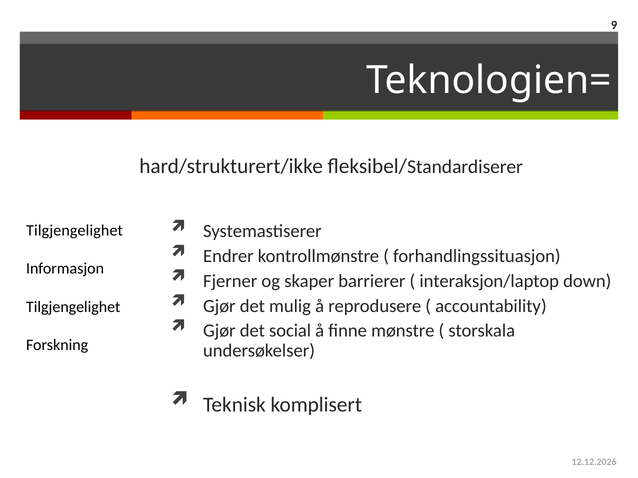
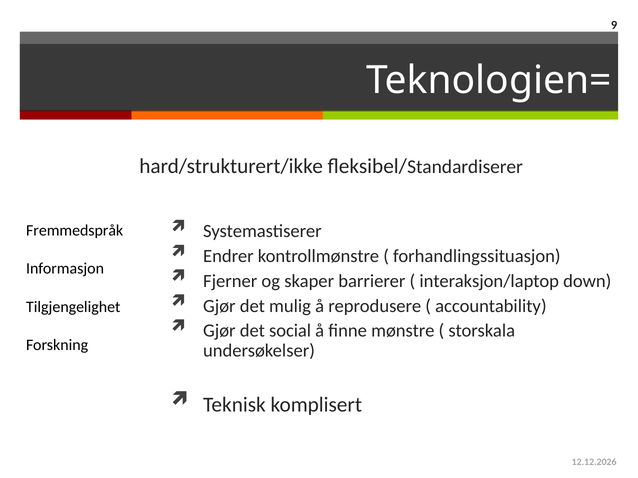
Tilgjengelighet: Tilgjengelighet -> Fremmedspråk (75, 231)
